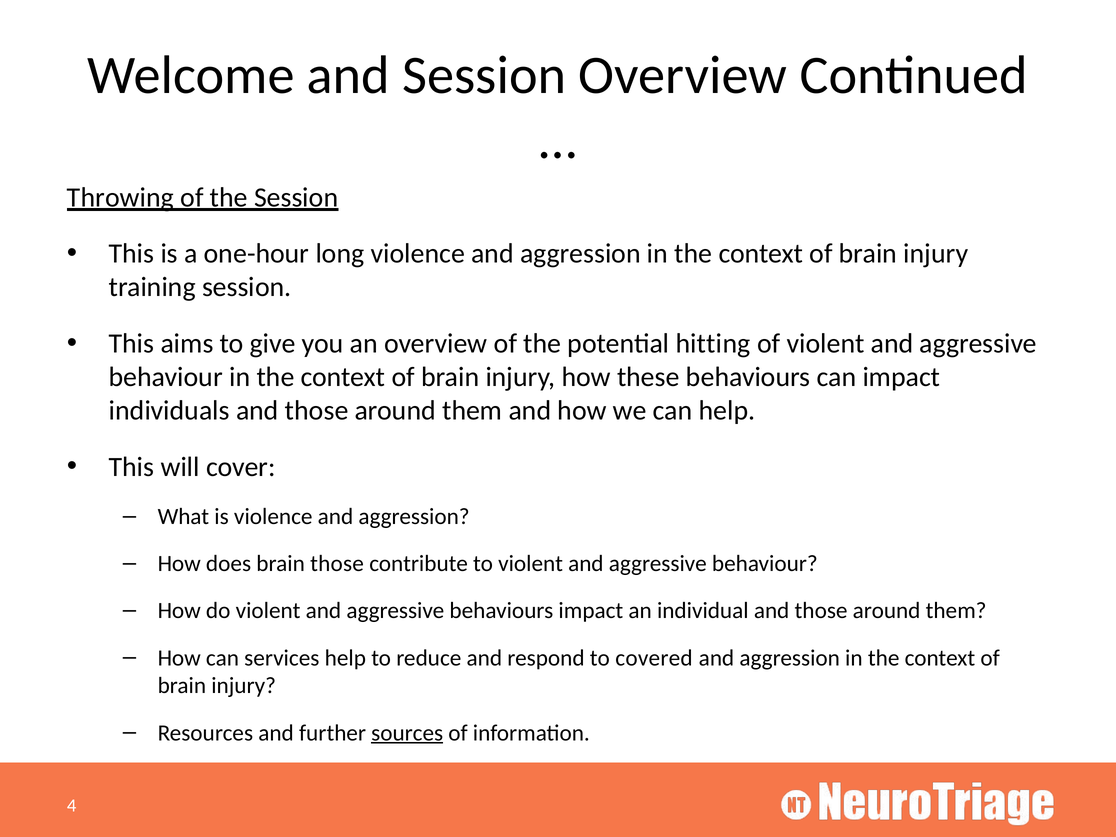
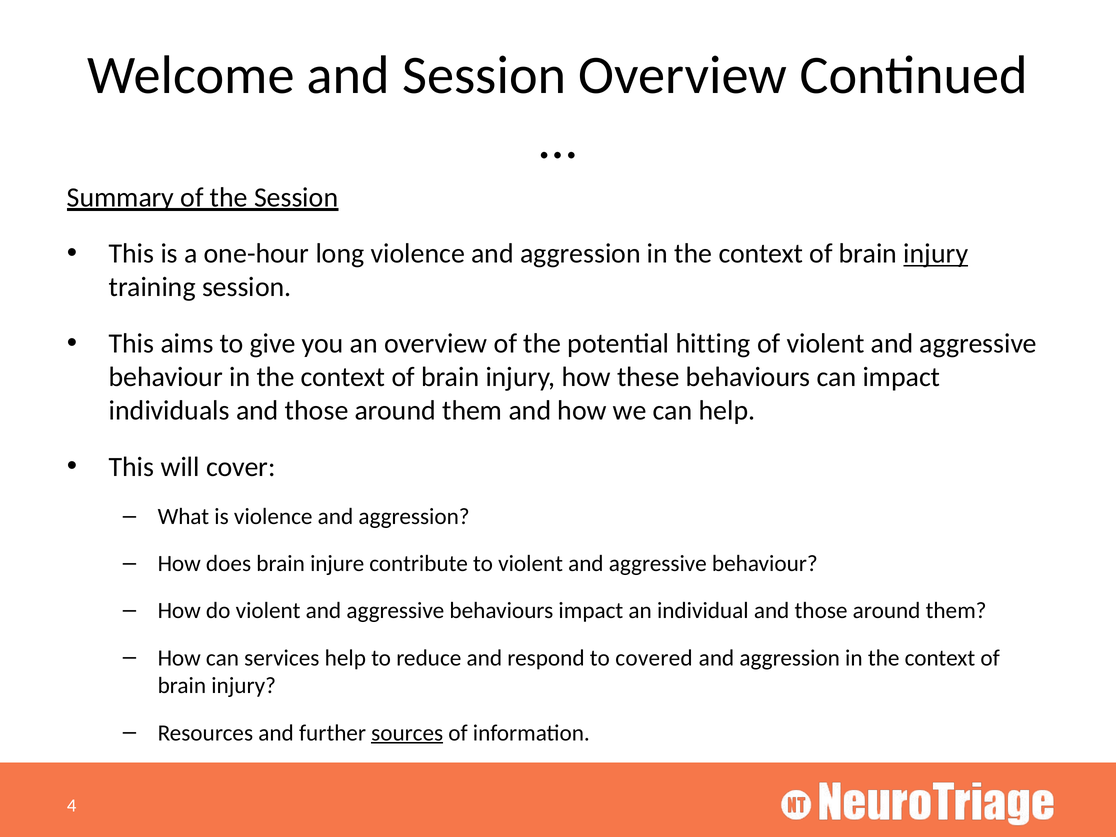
Throwing: Throwing -> Summary (121, 197)
injury underline: none -> present (936, 254)
brain those: those -> injure (337, 564)
